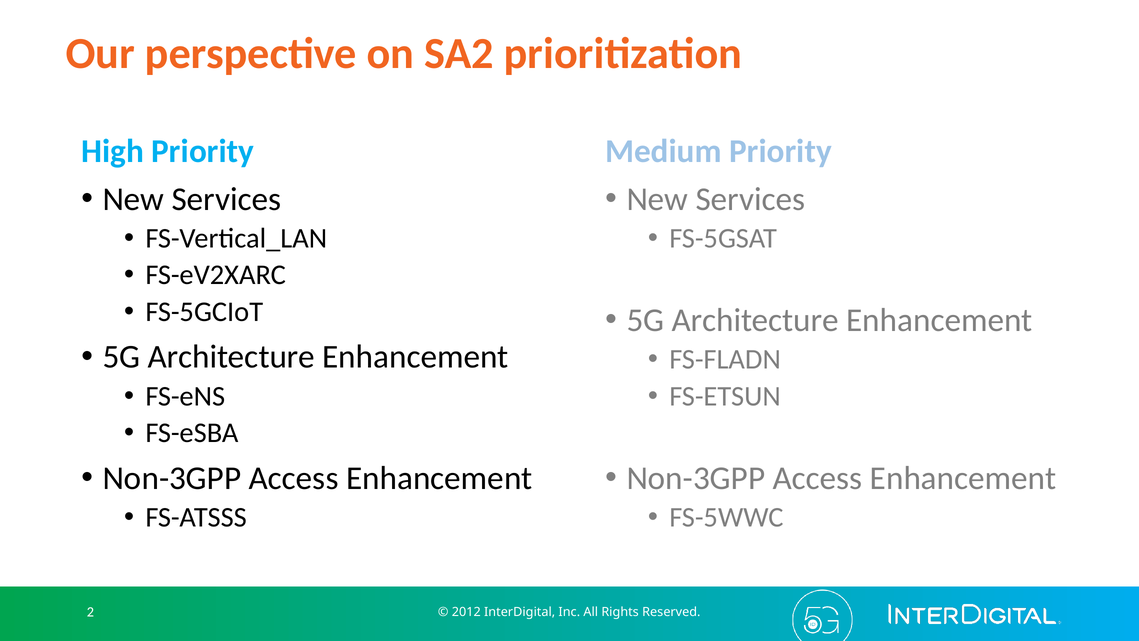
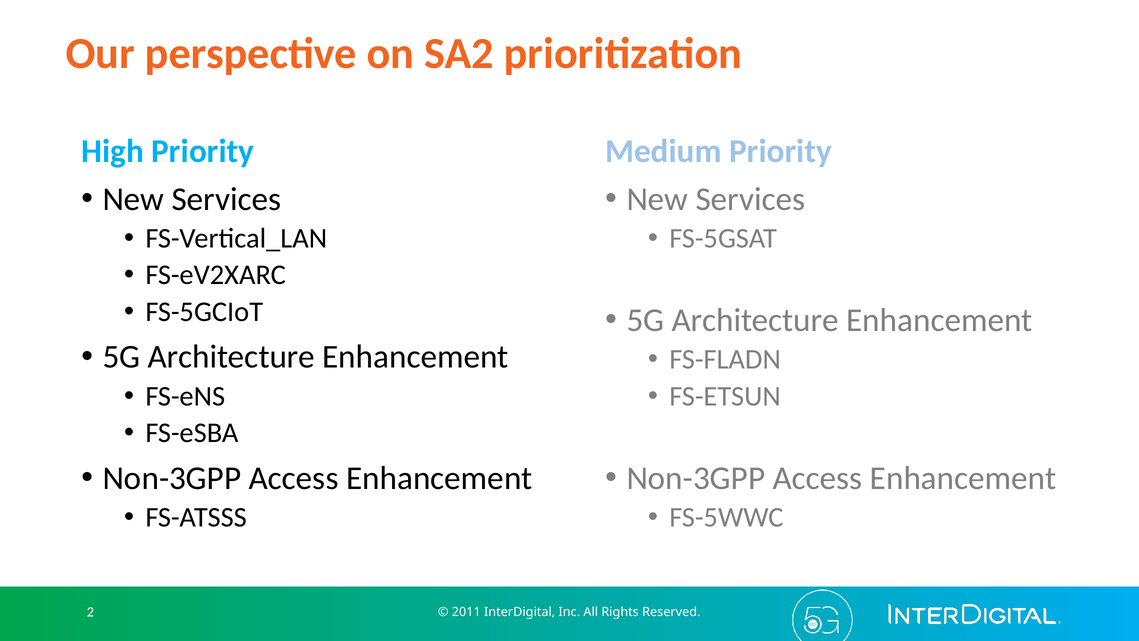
2012: 2012 -> 2011 (466, 612)
